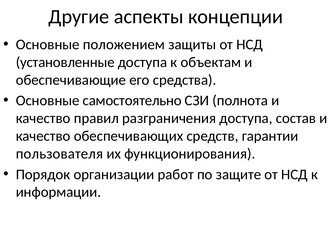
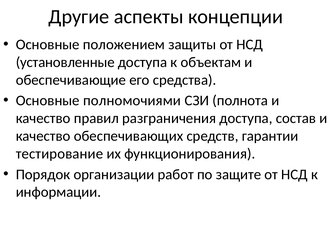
самостоятельно: самостоятельно -> полномочиями (132, 101)
пользователя: пользователя -> тестирование (59, 154)
